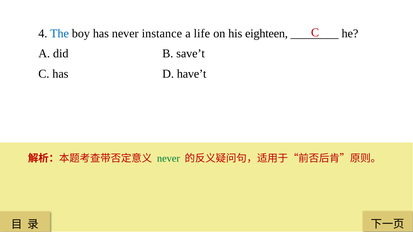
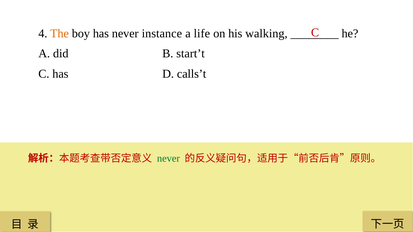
The colour: blue -> orange (60, 33)
eighteen: eighteen -> walking (266, 33)
save’t: save’t -> start’t (191, 54)
have’t: have’t -> calls’t (192, 74)
